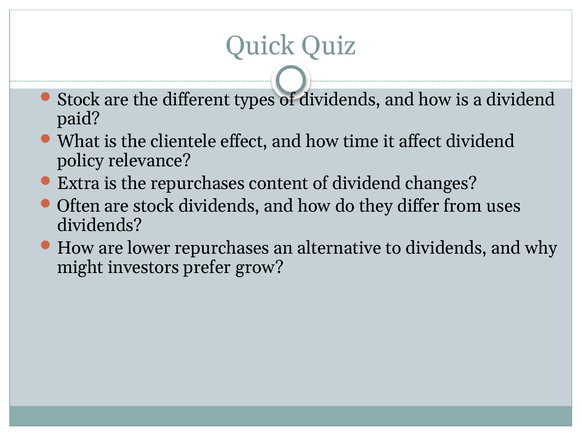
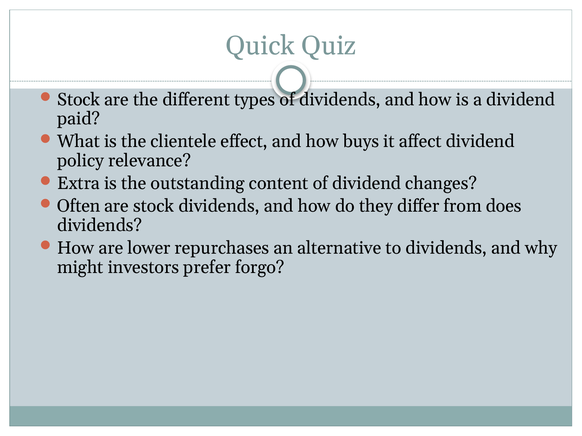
time: time -> buys (361, 142)
the repurchases: repurchases -> outstanding (198, 184)
uses: uses -> does (504, 206)
grow: grow -> forgo (260, 267)
